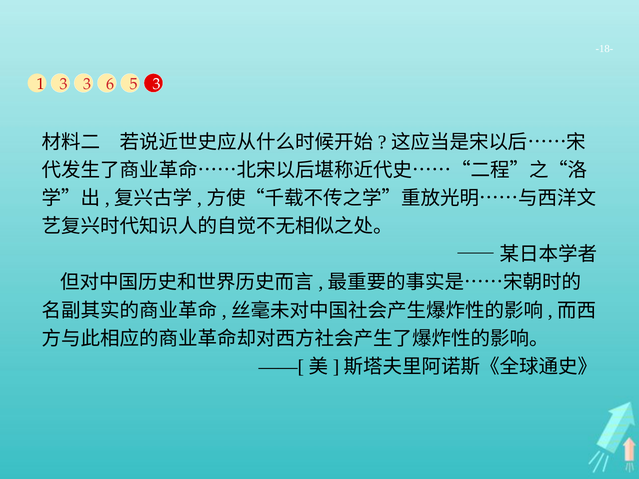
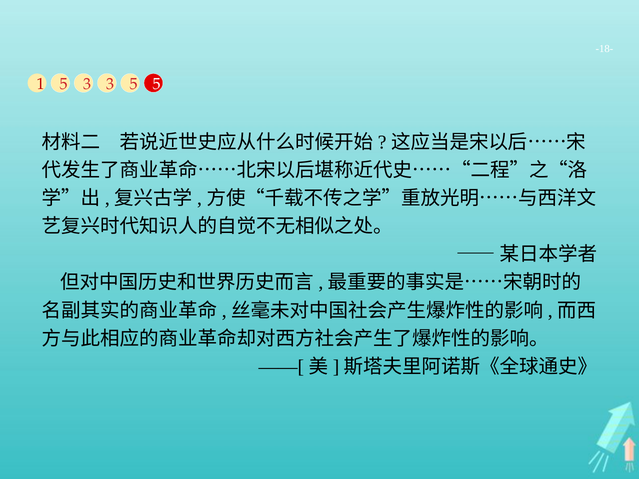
1 3: 3 -> 5 (64, 84)
3 6: 6 -> 3 (110, 84)
5 3: 3 -> 5 (157, 84)
